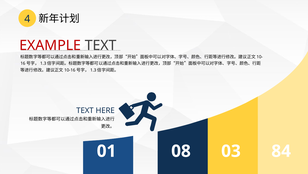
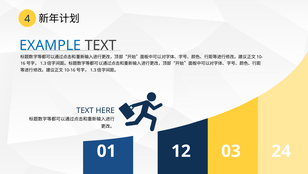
EXAMPLE colour: red -> blue (50, 45)
08: 08 -> 12 (181, 151)
84: 84 -> 24 (281, 151)
